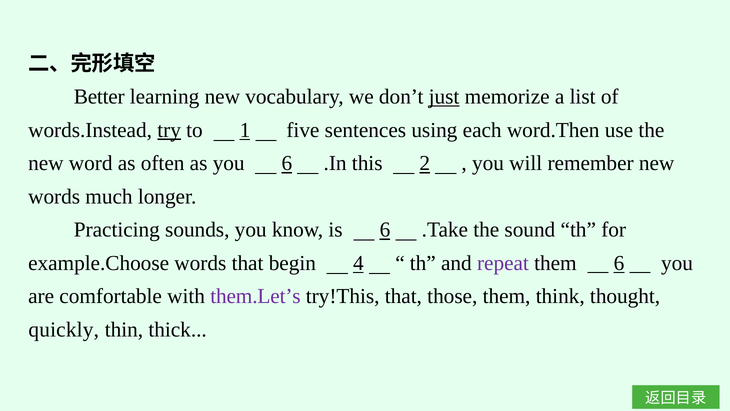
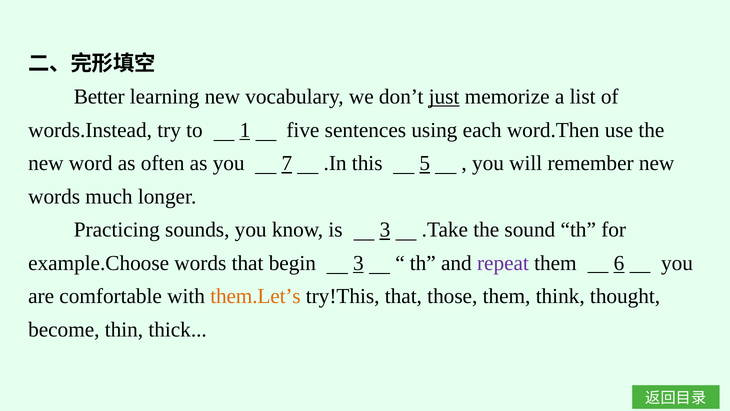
try underline: present -> none (169, 130)
you 6: 6 -> 7 (287, 163)
2: 2 -> 5 (425, 163)
is 6: 6 -> 3 (385, 230)
begin 4: 4 -> 3 (358, 263)
them.Let’s colour: purple -> orange (255, 296)
quickly: quickly -> become (64, 329)
